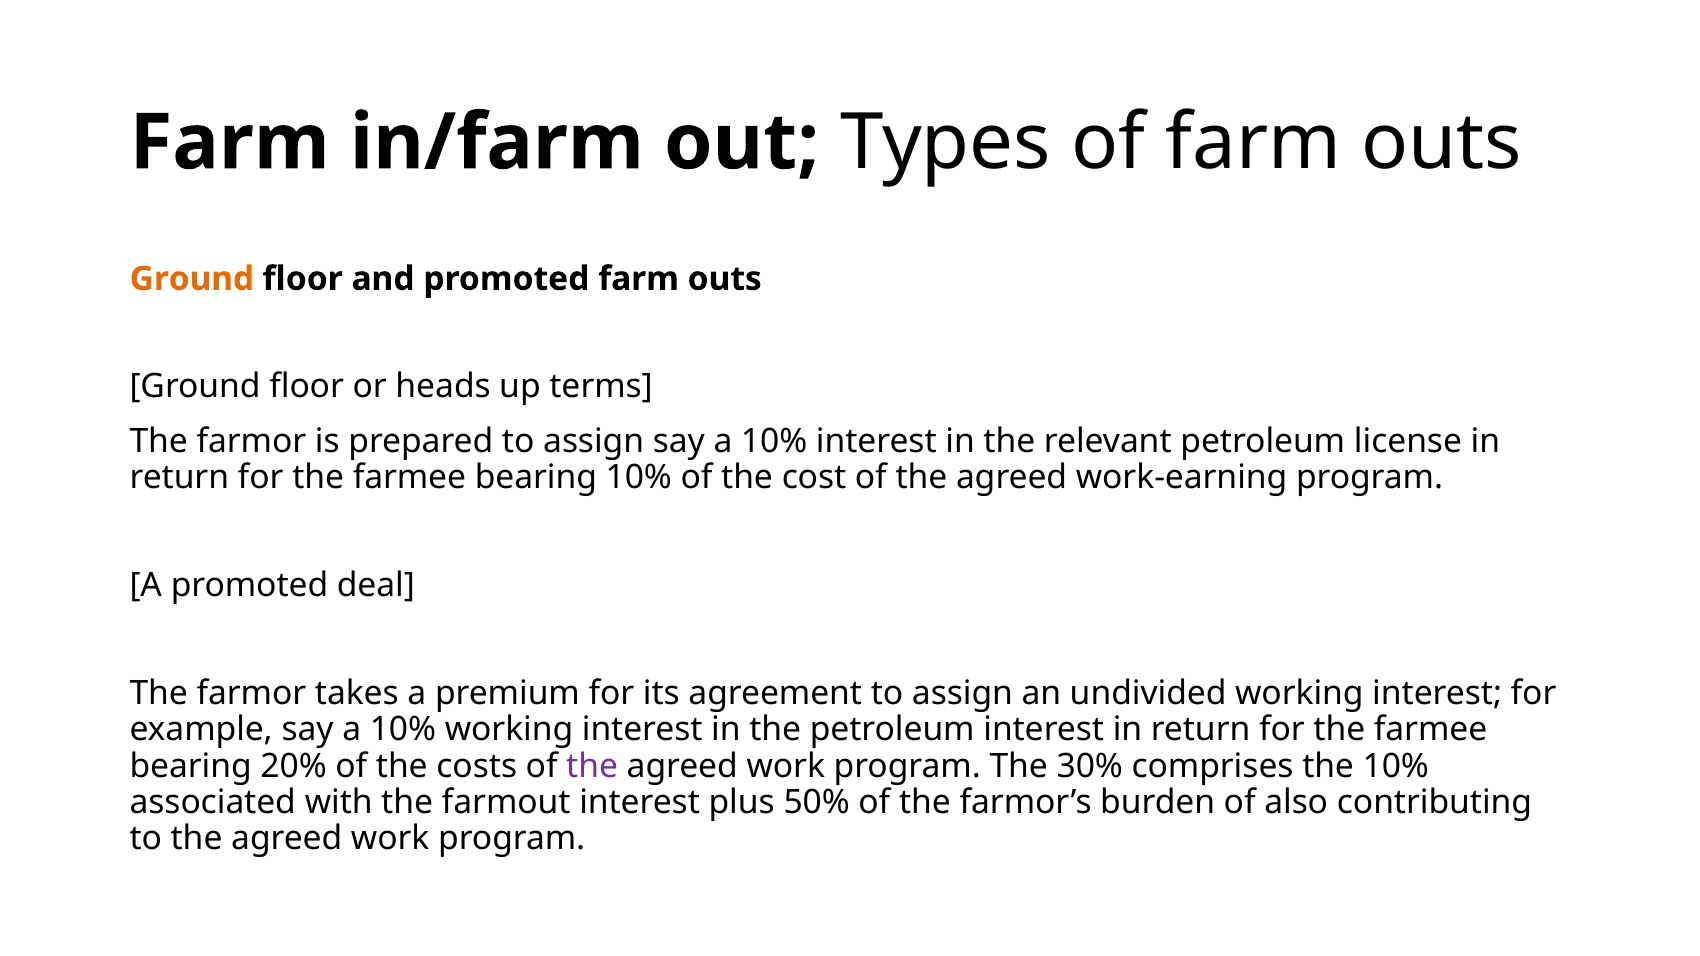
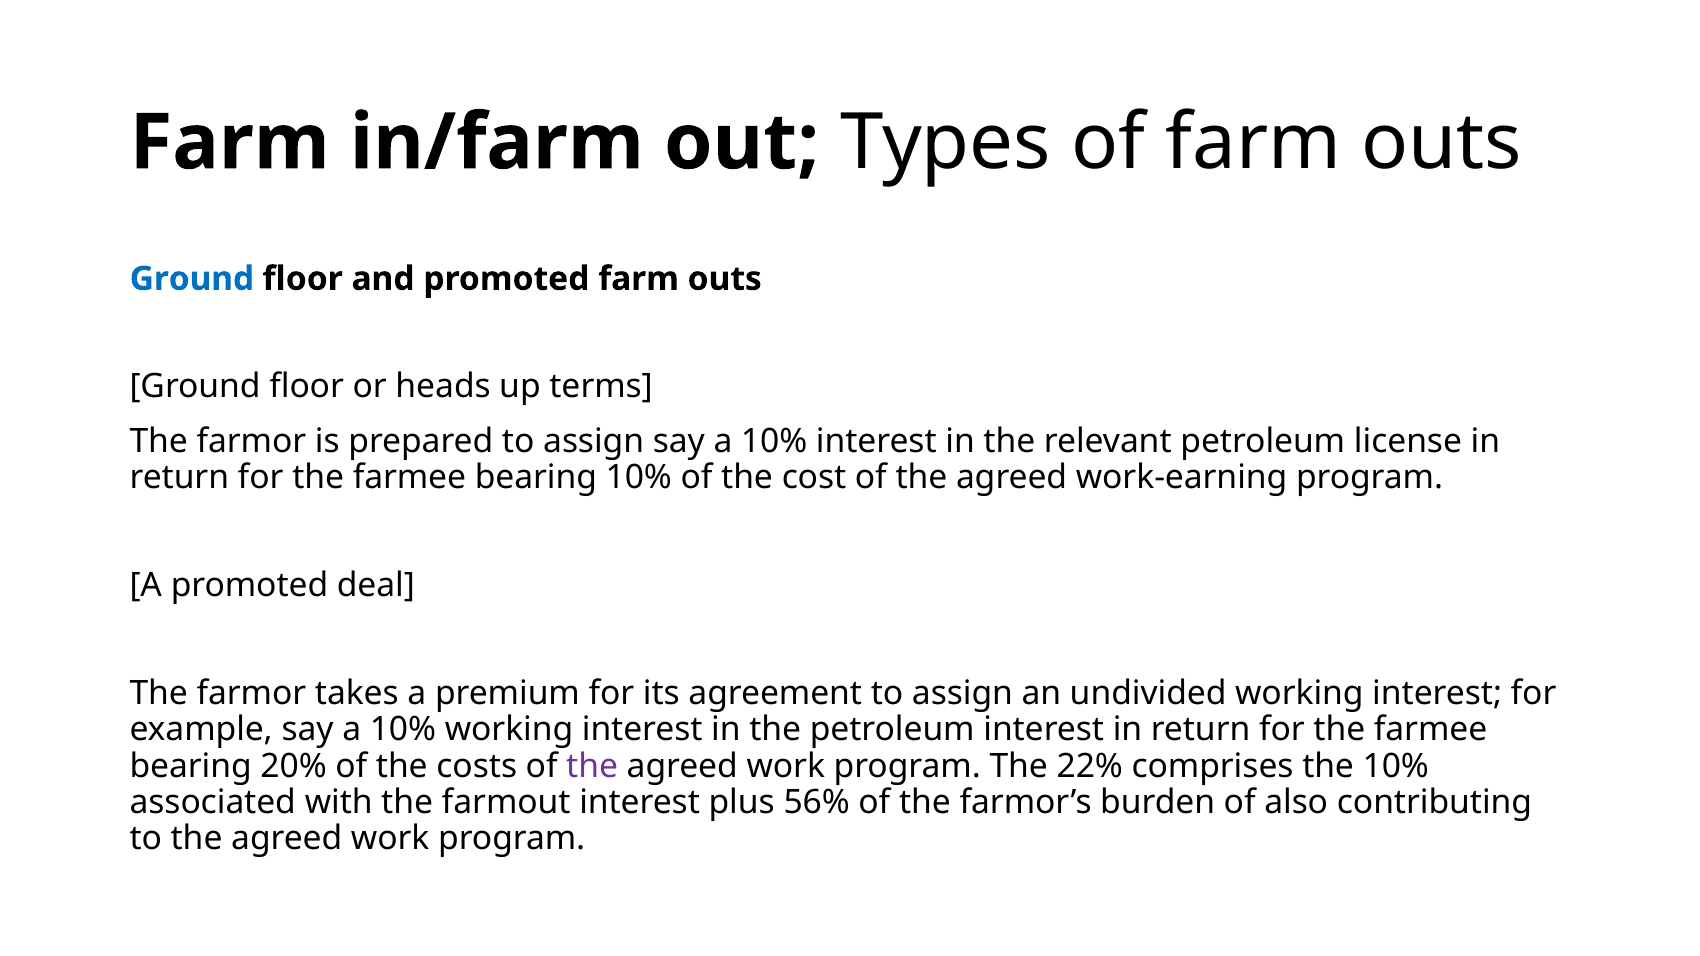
Ground colour: orange -> blue (192, 279)
30%: 30% -> 22% (1090, 766)
50%: 50% -> 56% (817, 803)
